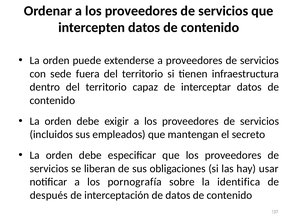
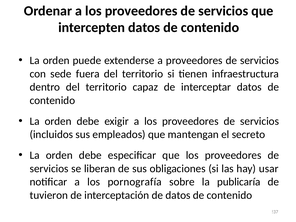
identifica: identifica -> publicaría (239, 182)
después: después -> tuvieron (49, 195)
